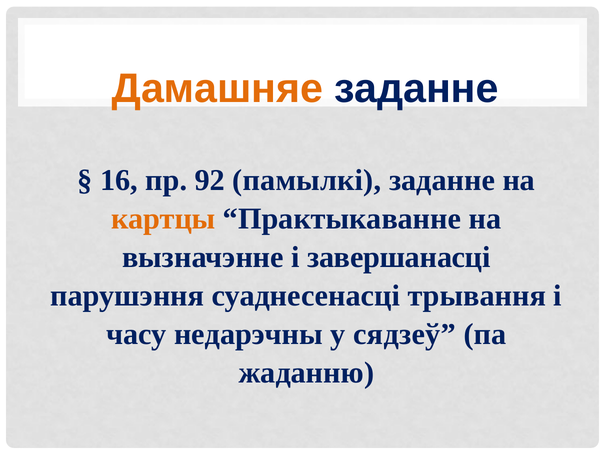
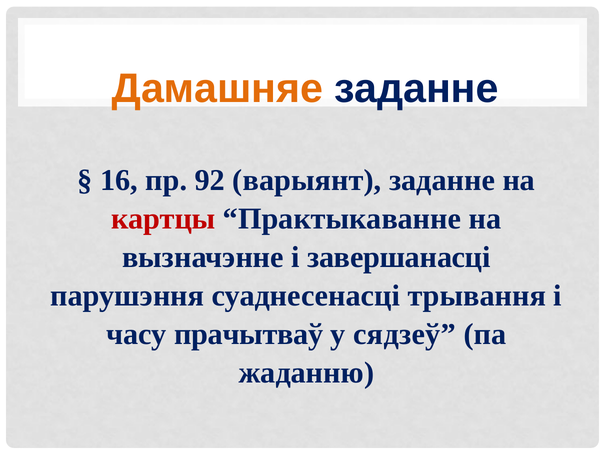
памылкі: памылкі -> варыянт (307, 180)
картцы colour: orange -> red (163, 219)
недарэчны: недарэчны -> прачытваў (249, 334)
